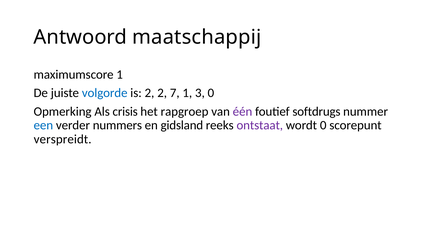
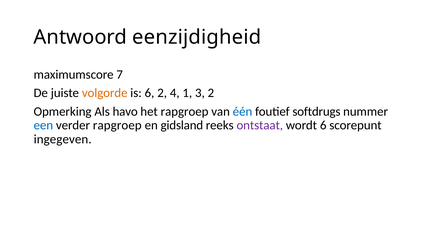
maatschappij: maatschappij -> eenzijdigheid (197, 37)
maximumscore 1: 1 -> 7 (120, 75)
volgorde colour: blue -> orange (105, 93)
is 2: 2 -> 6 (149, 93)
7: 7 -> 4 (175, 93)
3 0: 0 -> 2 (211, 93)
crisis: crisis -> havo (125, 112)
één colour: purple -> blue (242, 112)
verder nummers: nummers -> rapgroep (117, 125)
wordt 0: 0 -> 6 (323, 125)
verspreidt: verspreidt -> ingegeven (63, 139)
